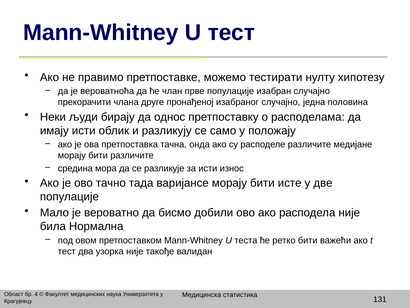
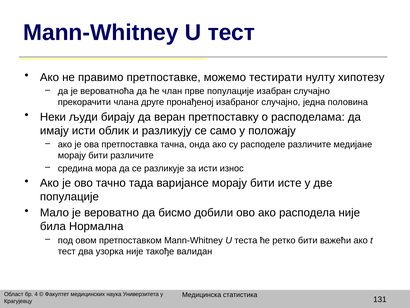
однос: однос -> веран (170, 117)
